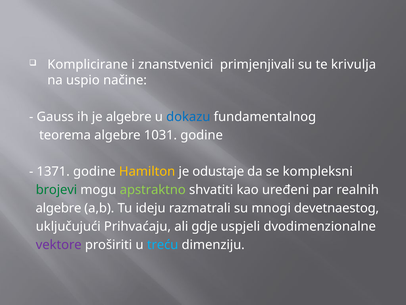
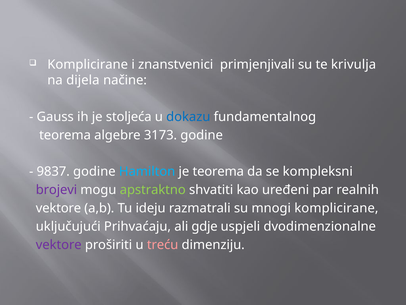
uspio: uspio -> dijela (83, 80)
je algebre: algebre -> stoljeća (129, 117)
1031: 1031 -> 3173 (160, 135)
1371: 1371 -> 9837 (53, 171)
Hamilton colour: yellow -> light blue (147, 171)
je odustaje: odustaje -> teorema (218, 171)
brojevi colour: green -> purple (56, 190)
algebre: algebre -> vektore (58, 208)
mnogi devetnaestog: devetnaestog -> komplicirane (336, 208)
treću colour: light blue -> pink (163, 244)
